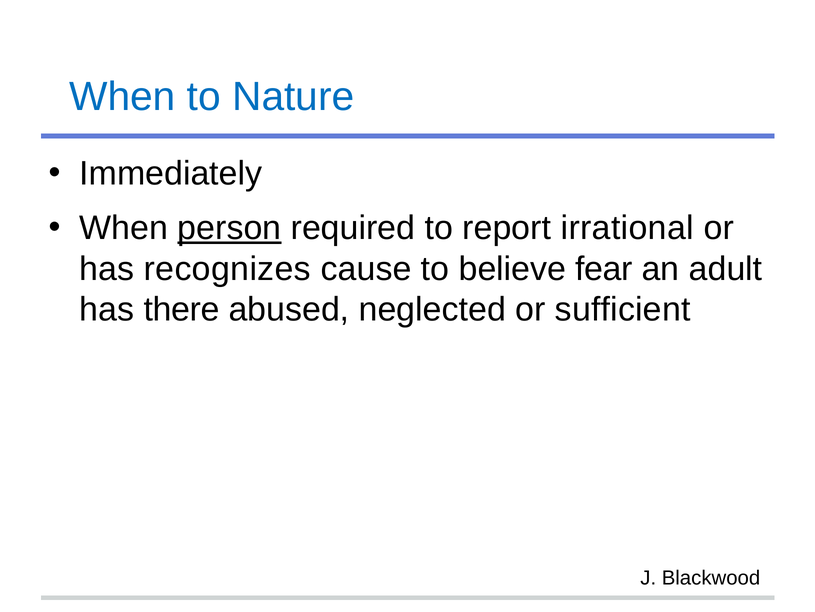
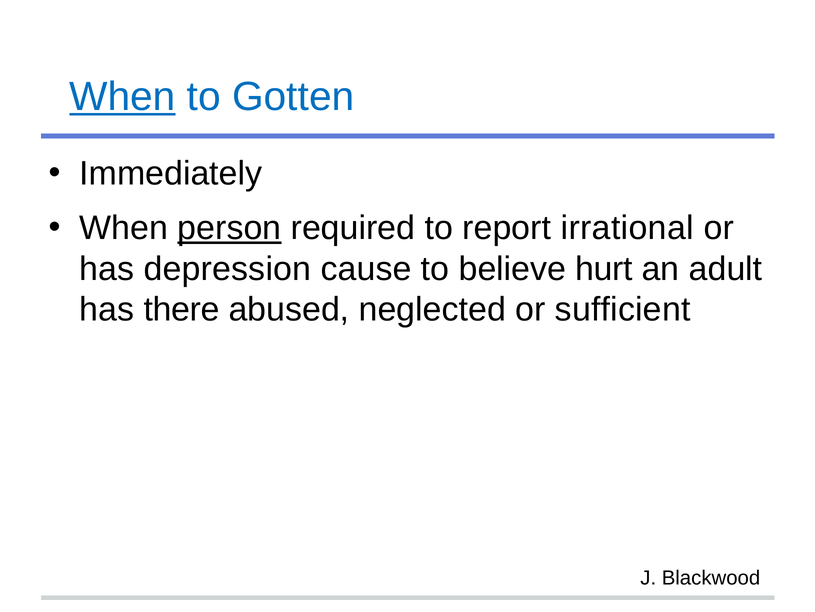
When underline: none -> present (122, 97)
Nature: Nature -> Gotten (293, 97)
recognizes: recognizes -> depression (227, 269)
fear: fear -> hurt (604, 269)
